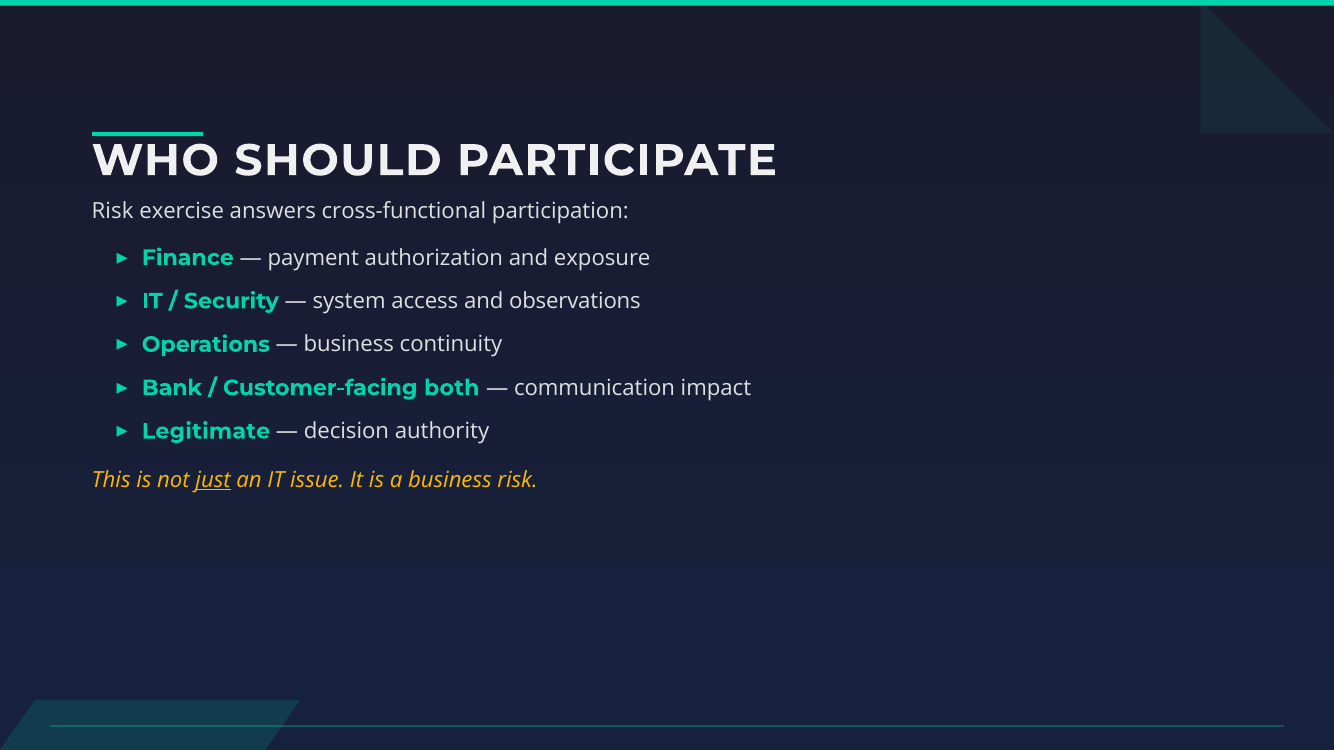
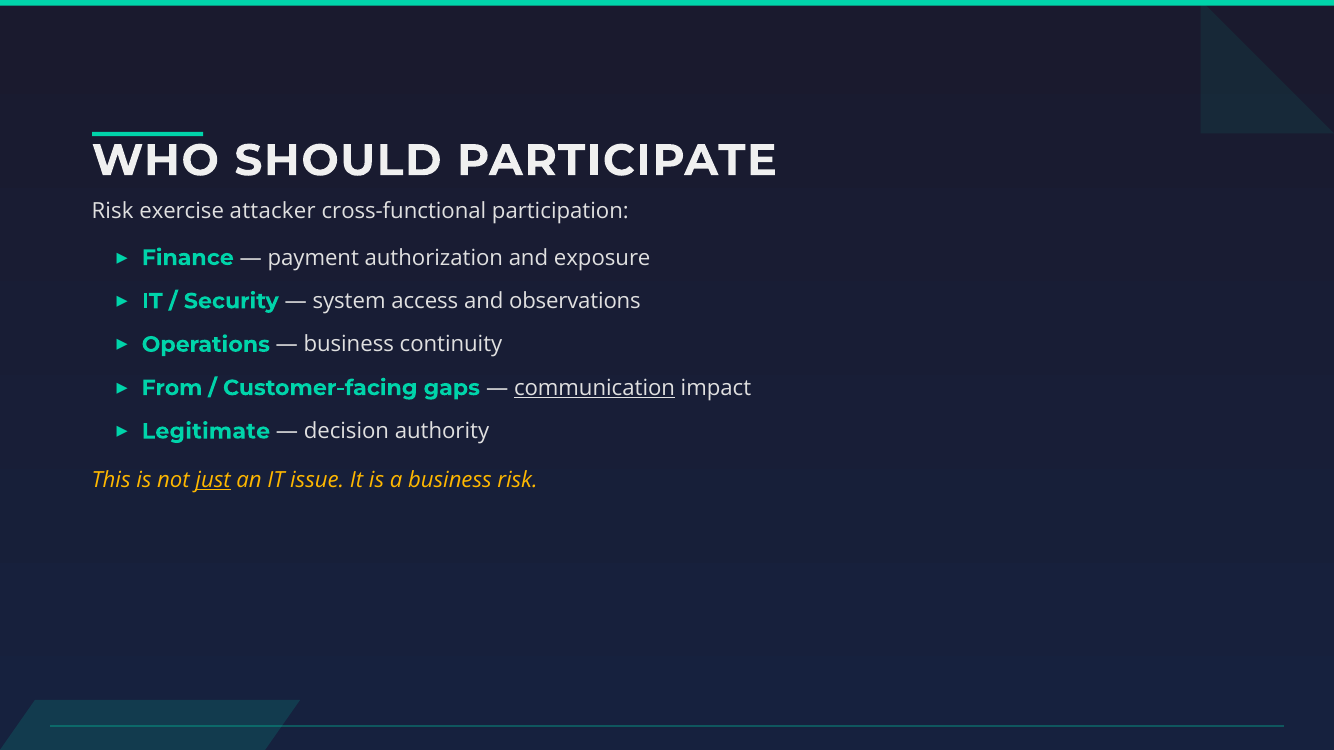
answers: answers -> attacker (273, 212)
Bank: Bank -> From (172, 388)
both: both -> gaps (452, 388)
communication underline: none -> present (595, 388)
